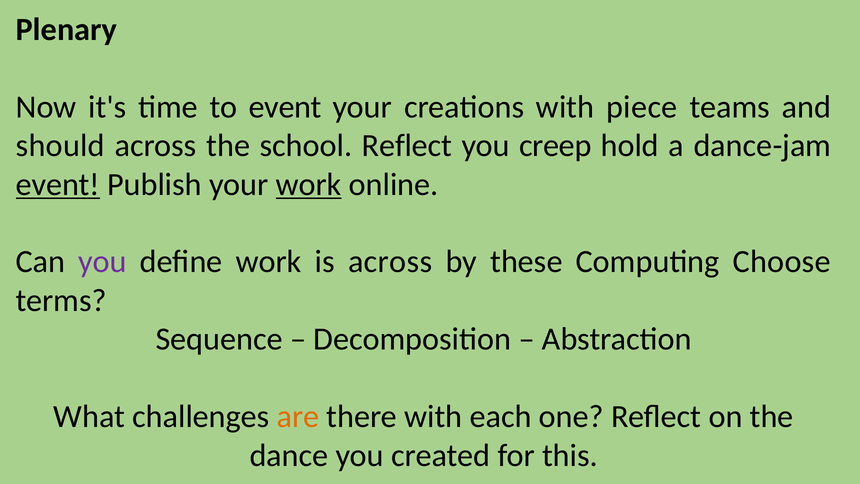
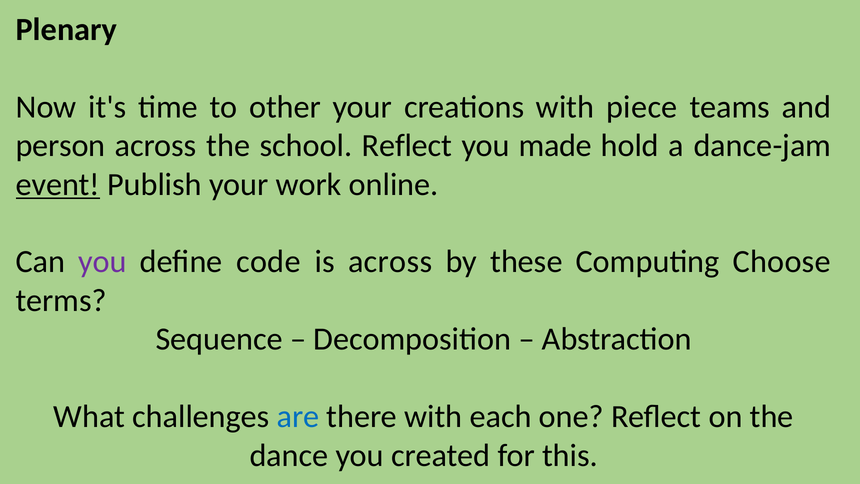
to event: event -> other (285, 107)
should: should -> person (60, 146)
creep: creep -> made (555, 146)
work underline: present -> none (309, 184)
define work: work -> code (268, 262)
are colour: orange -> blue (298, 416)
